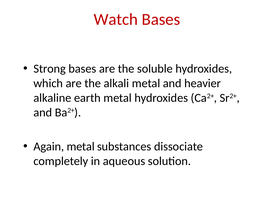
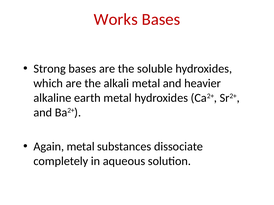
Watch: Watch -> Works (116, 19)
